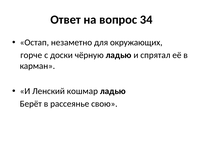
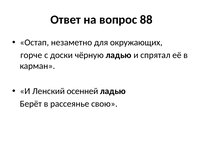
34: 34 -> 88 (146, 20)
кошмар: кошмар -> осенней (82, 91)
